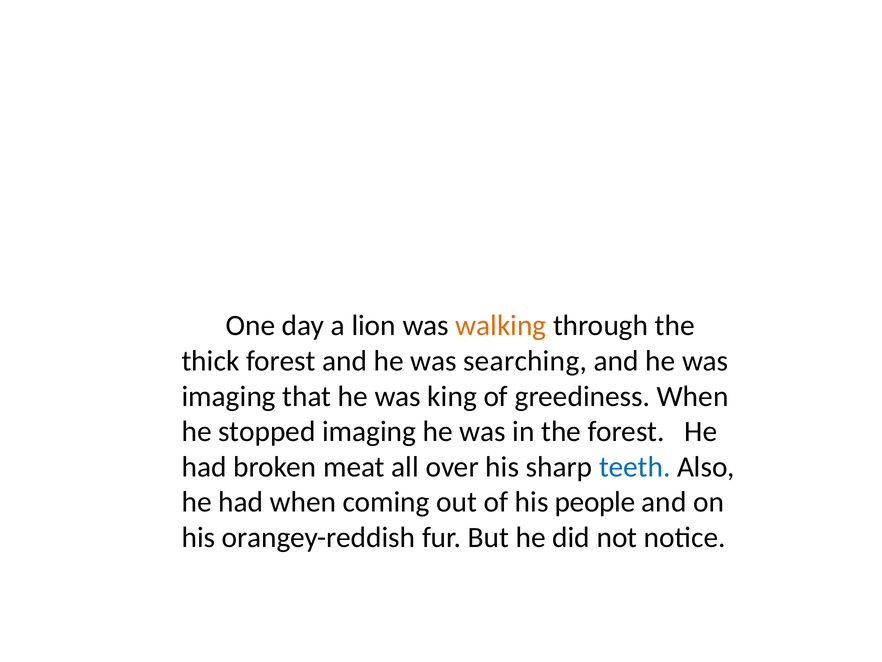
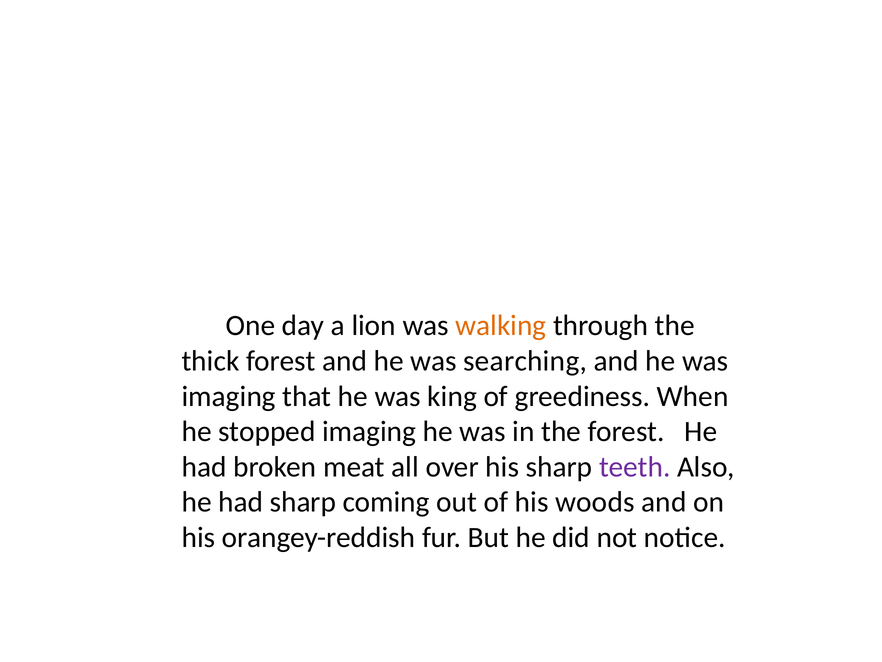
teeth colour: blue -> purple (635, 467)
had when: when -> sharp (303, 502)
people: people -> woods (595, 502)
